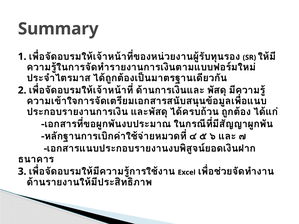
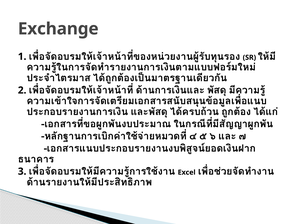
Summary: Summary -> Exchange (58, 29)
